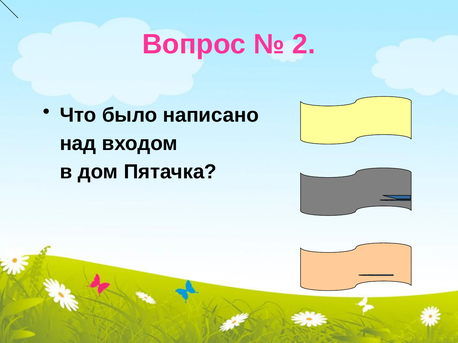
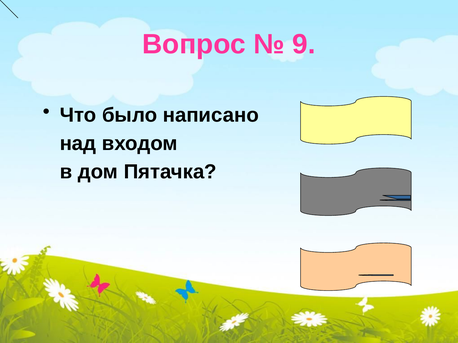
2: 2 -> 9 (304, 44)
